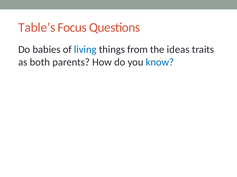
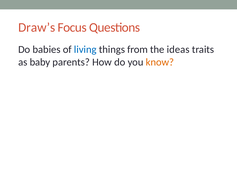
Table’s: Table’s -> Draw’s (37, 28)
both: both -> baby (40, 62)
know colour: blue -> orange (160, 62)
